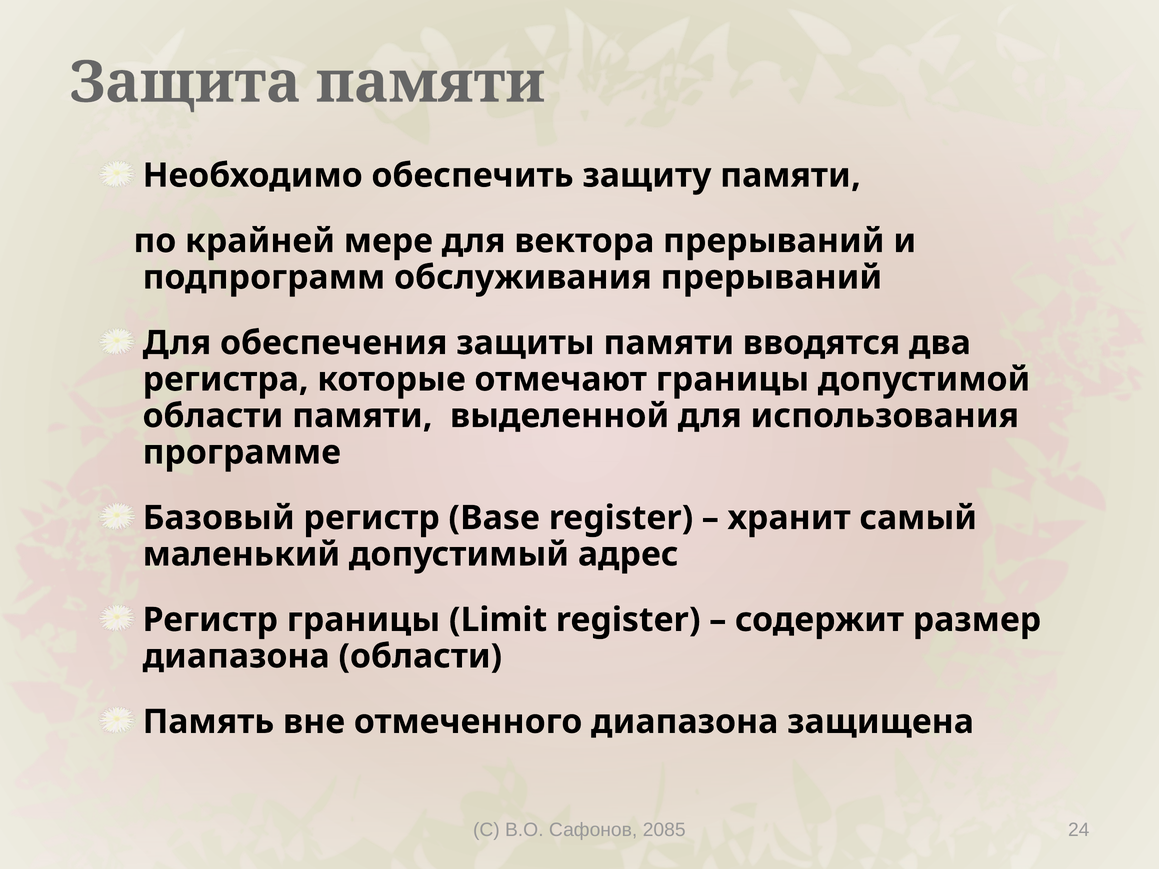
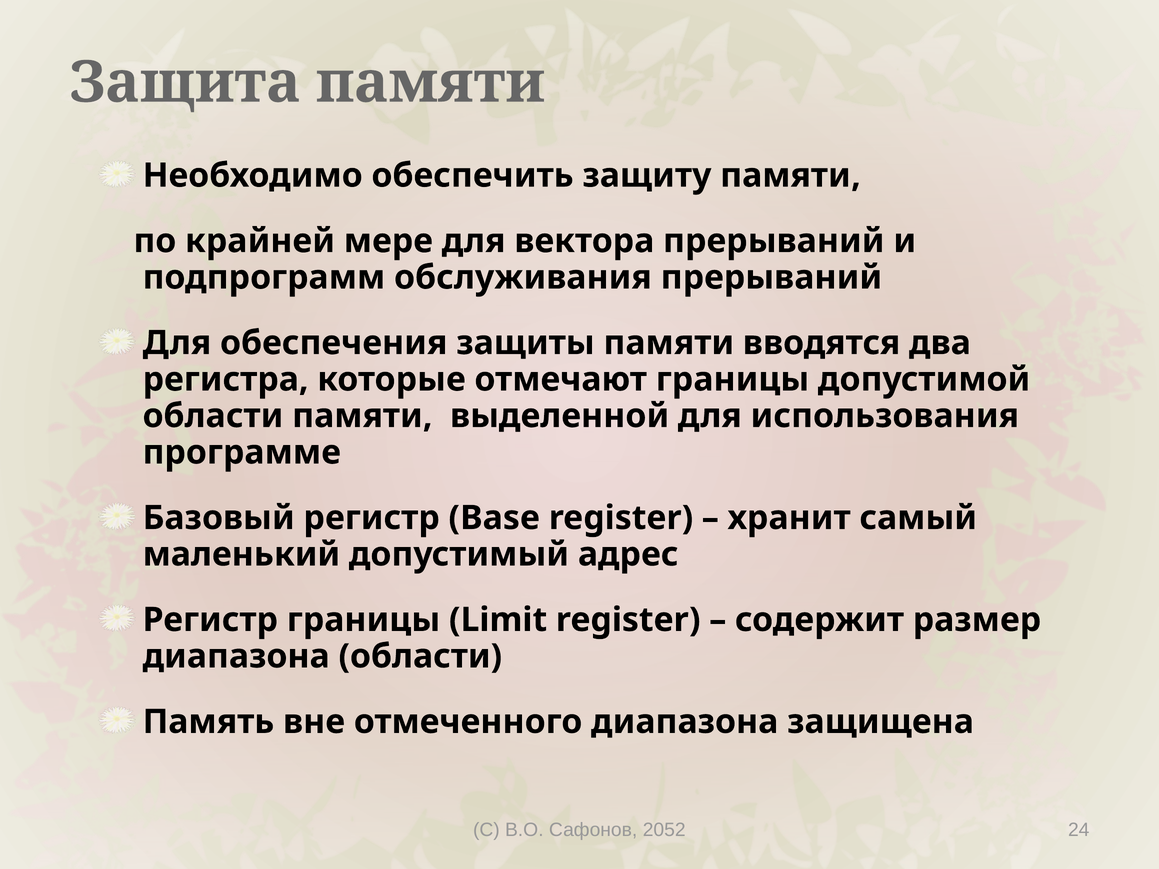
2085: 2085 -> 2052 (664, 830)
